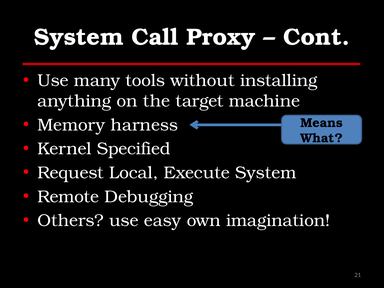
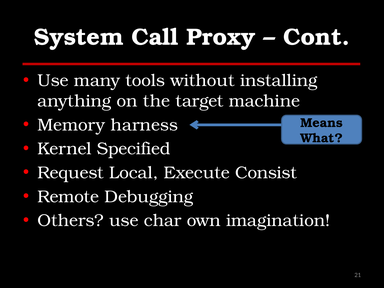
Execute System: System -> Consist (266, 173)
easy: easy -> char (163, 221)
